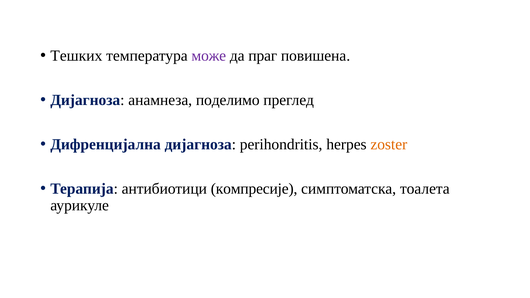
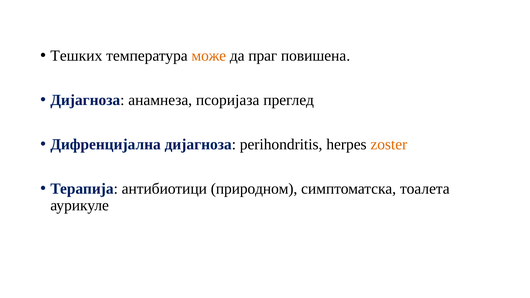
може colour: purple -> orange (209, 56)
поделимо: поделимо -> псоријаза (228, 100)
компресије: компресије -> природном (254, 189)
